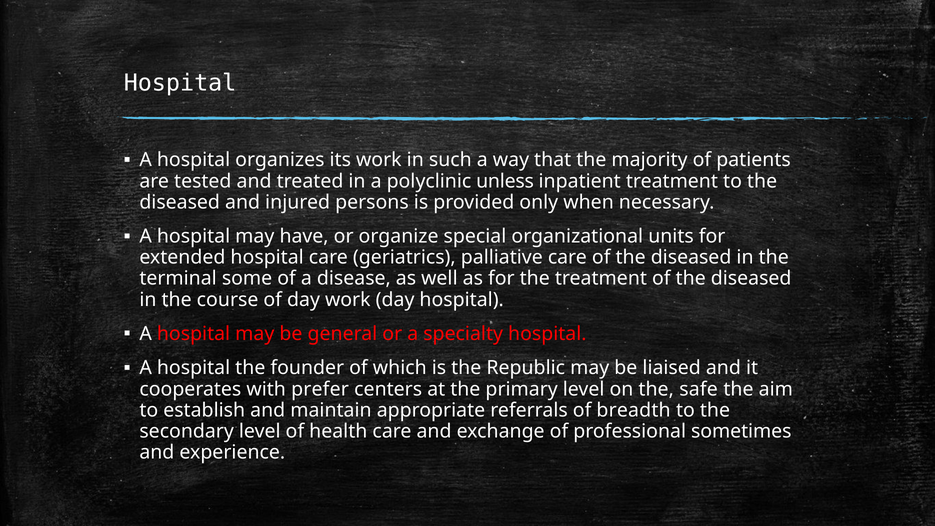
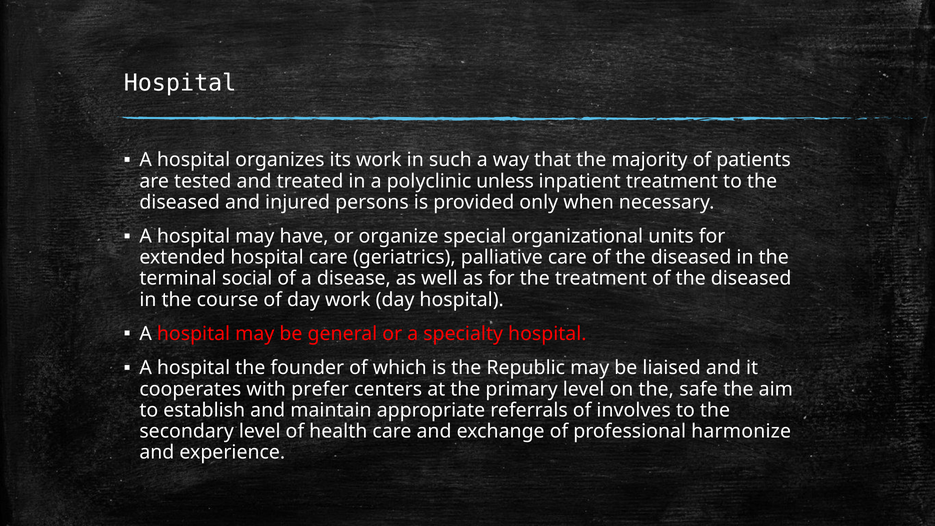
some: some -> social (247, 279)
breadth: breadth -> involves (634, 410)
sometimes: sometimes -> harmonize (741, 431)
